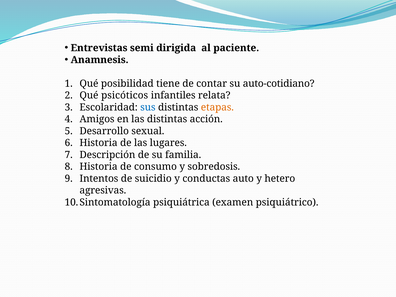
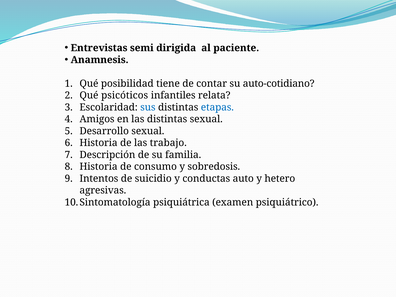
etapas colour: orange -> blue (217, 107)
distintas acción: acción -> sexual (206, 119)
lugares: lugares -> trabajo (168, 143)
